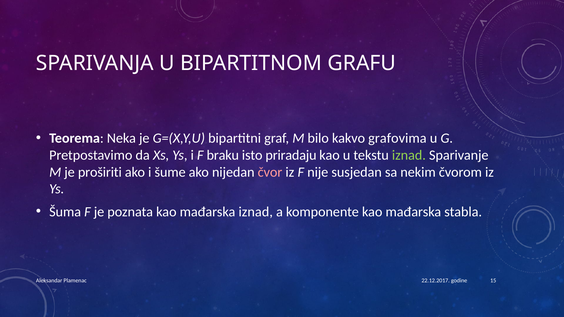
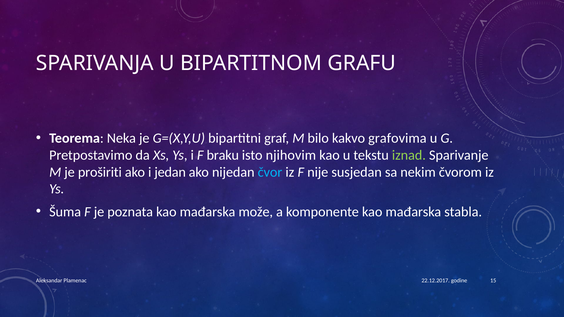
priradaju: priradaju -> njihovim (291, 155)
šume: šume -> jedan (170, 172)
čvor colour: pink -> light blue (270, 172)
mađarska iznad: iznad -> može (256, 212)
